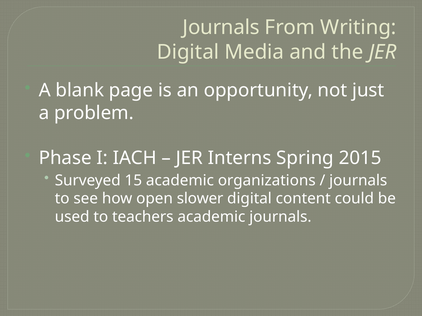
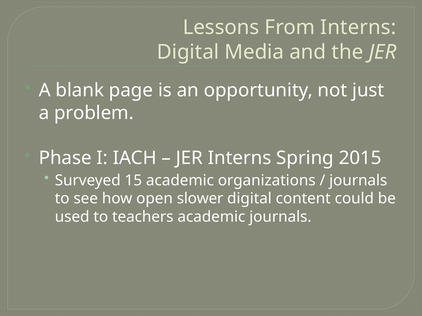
Journals: Journals -> Lessons (221, 28)
From Writing: Writing -> Interns (358, 28)
